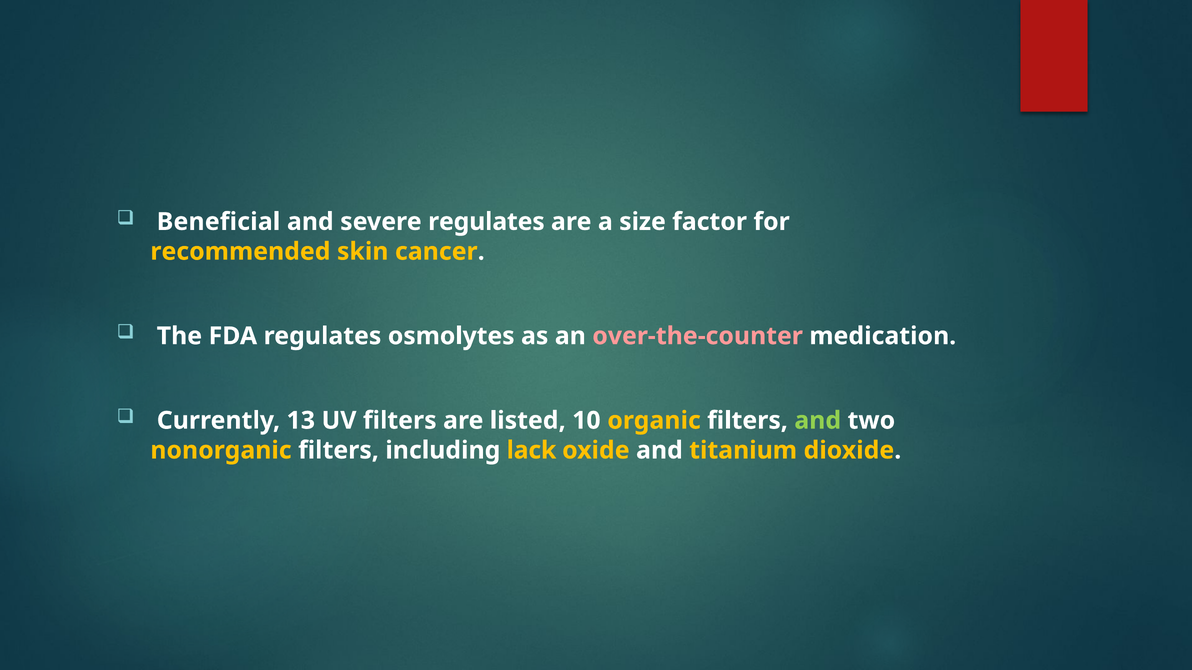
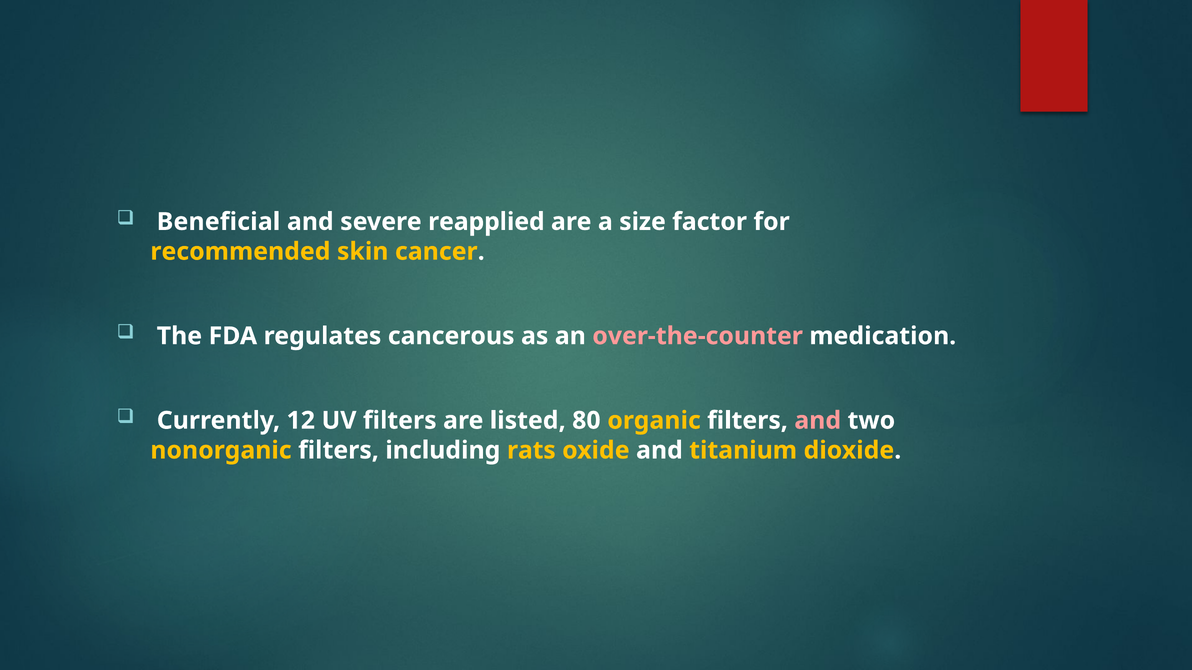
severe regulates: regulates -> reapplied (486, 222)
osmolytes: osmolytes -> cancerous (451, 336)
13: 13 -> 12 (301, 421)
10: 10 -> 80 (586, 421)
and colour: light green -> pink (818, 421)
lack: lack -> rats (531, 451)
